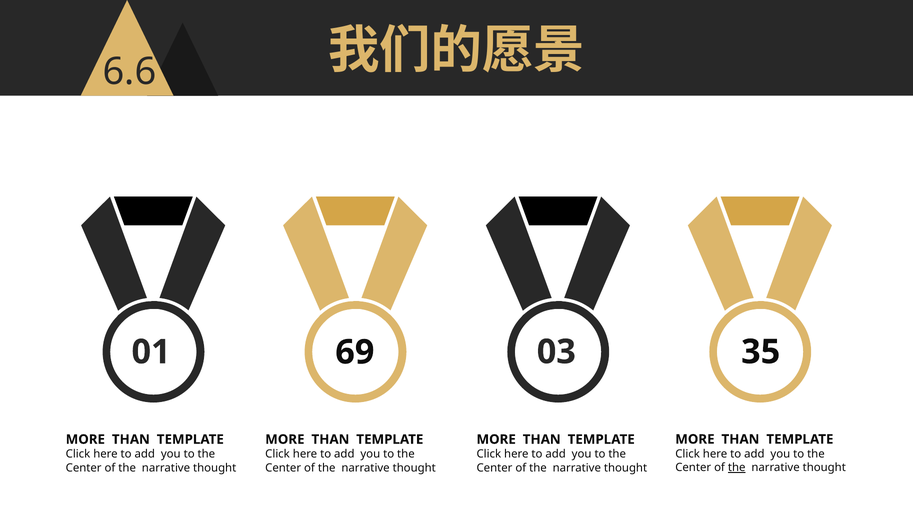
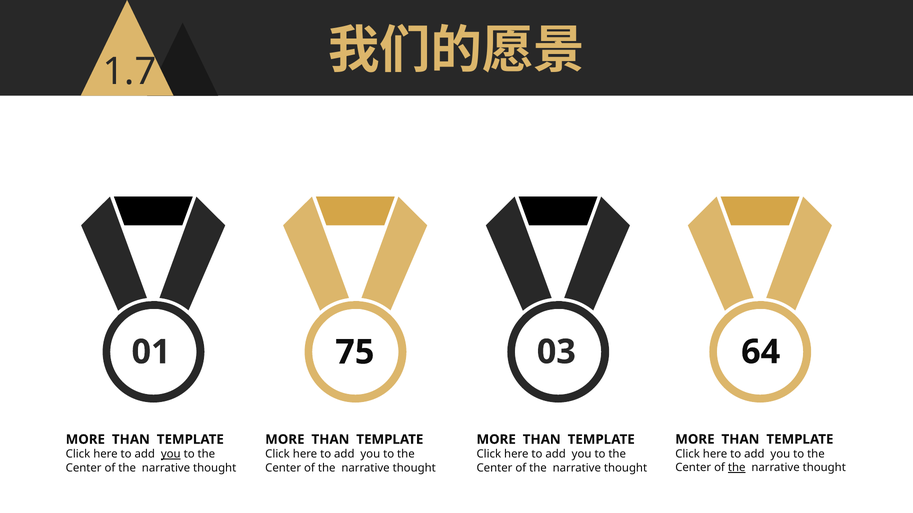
6.6: 6.6 -> 1.7 (129, 72)
69: 69 -> 75 (355, 353)
35: 35 -> 64 (761, 352)
you underline: none -> present (171, 455)
